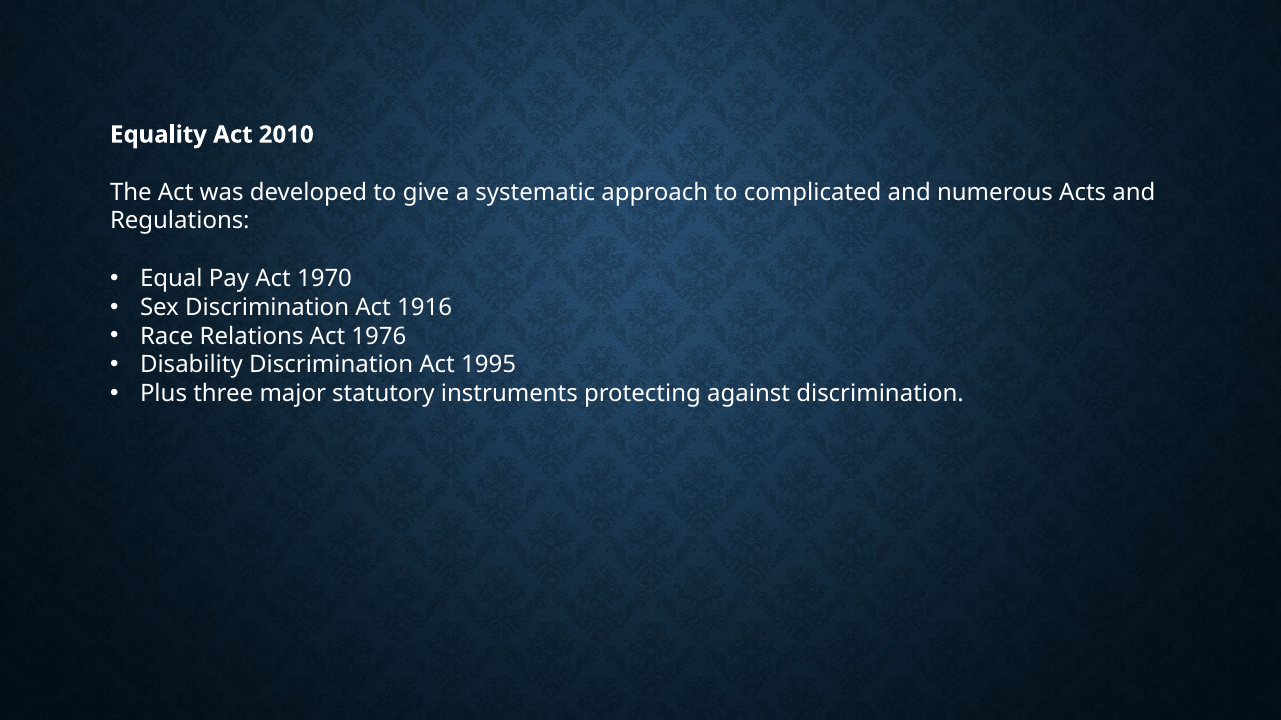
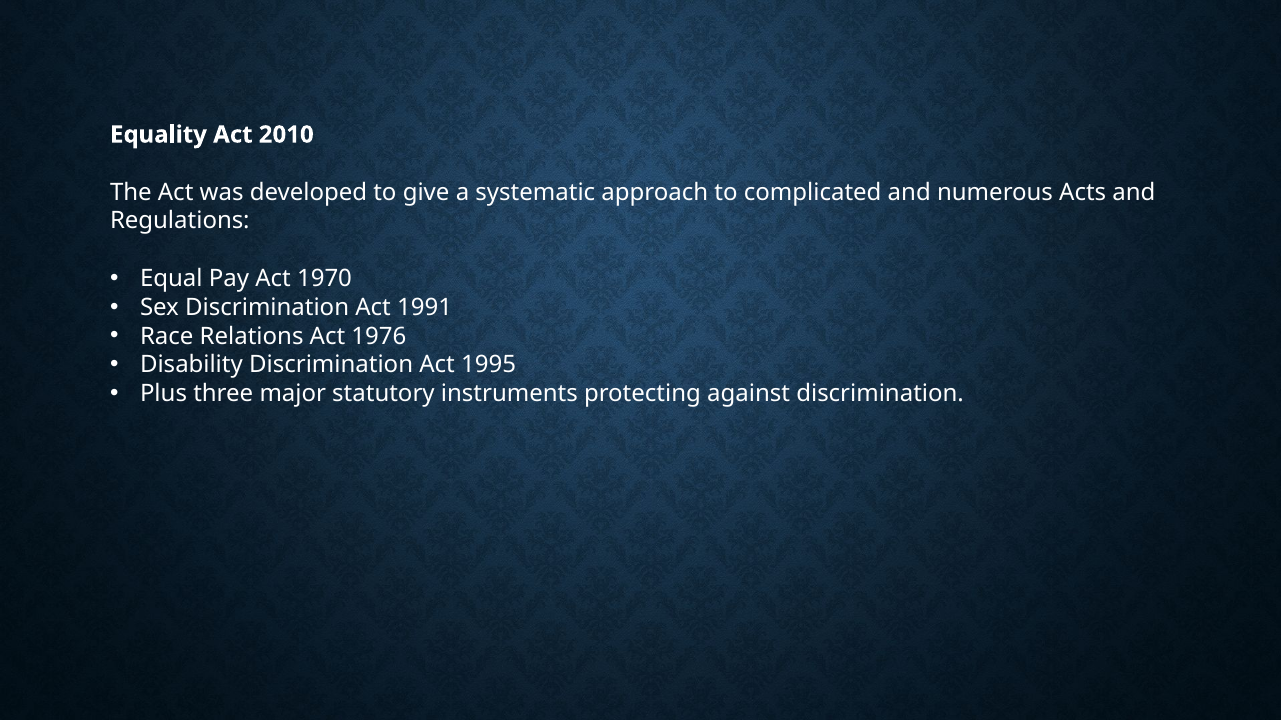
1916: 1916 -> 1991 (425, 308)
